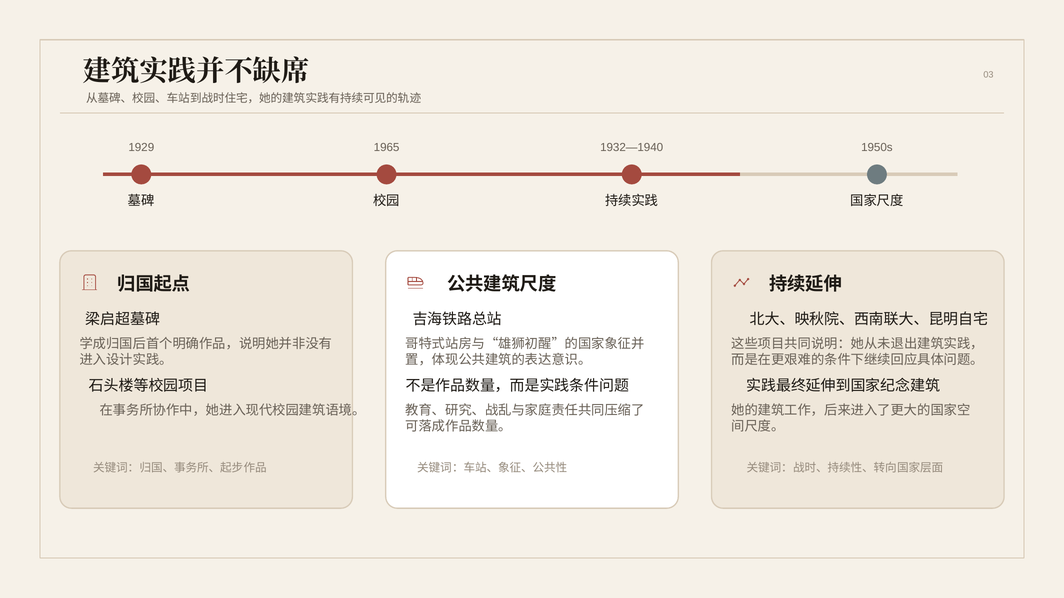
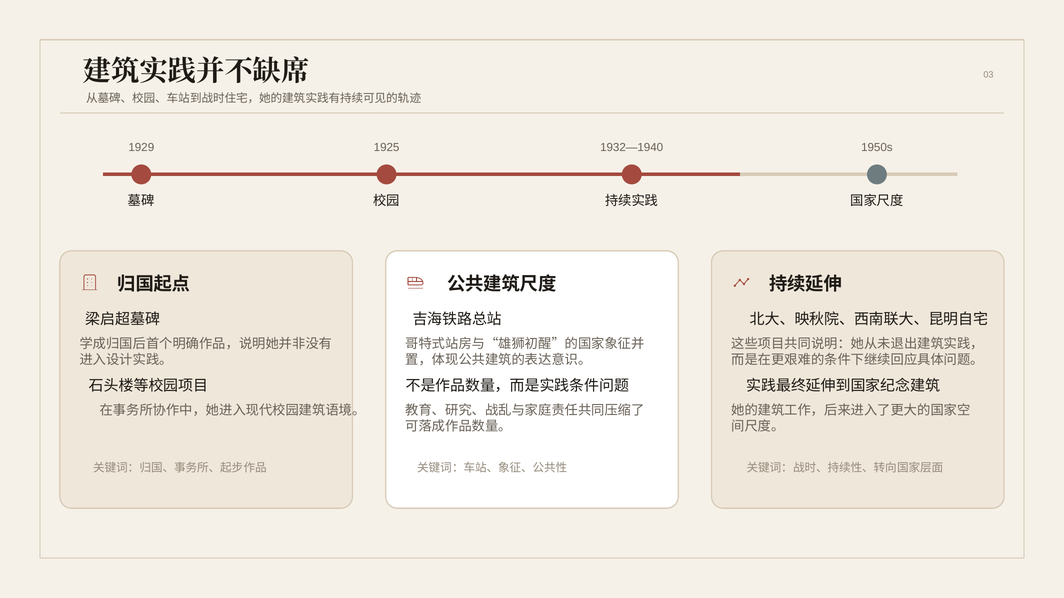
1965: 1965 -> 1925 (387, 147)
